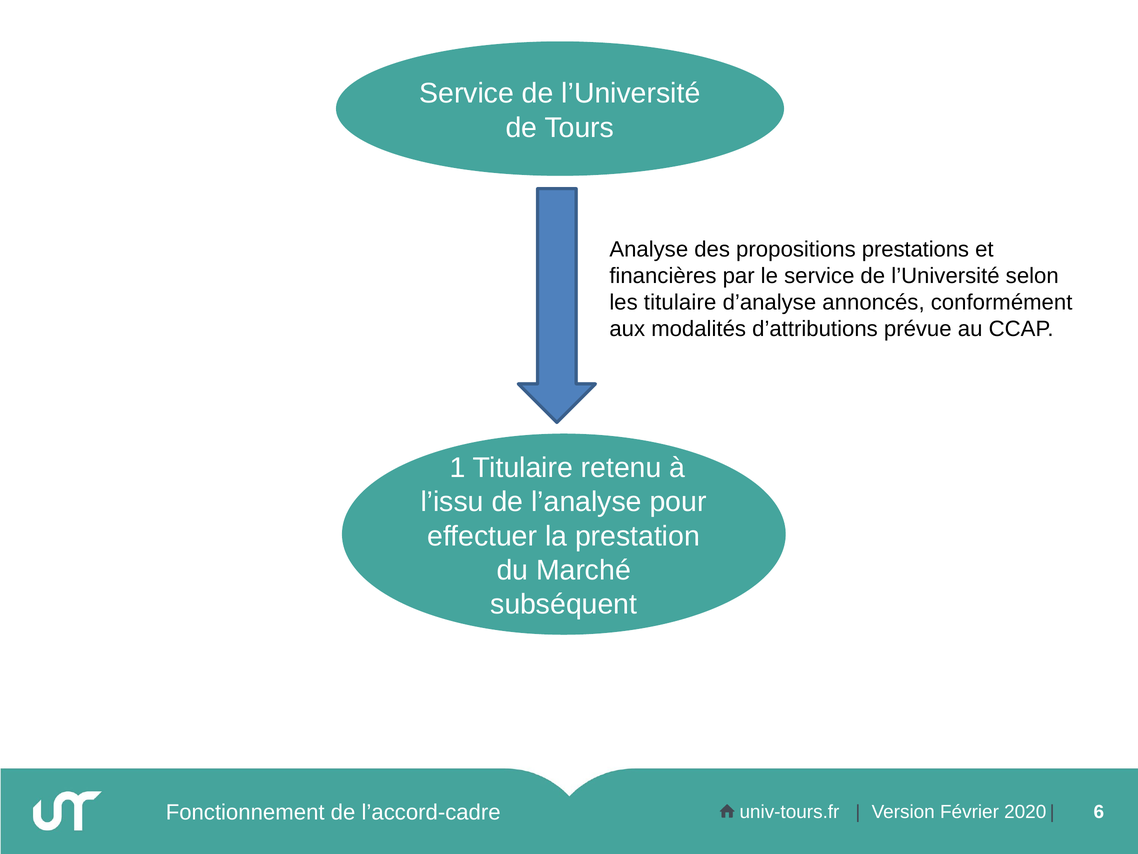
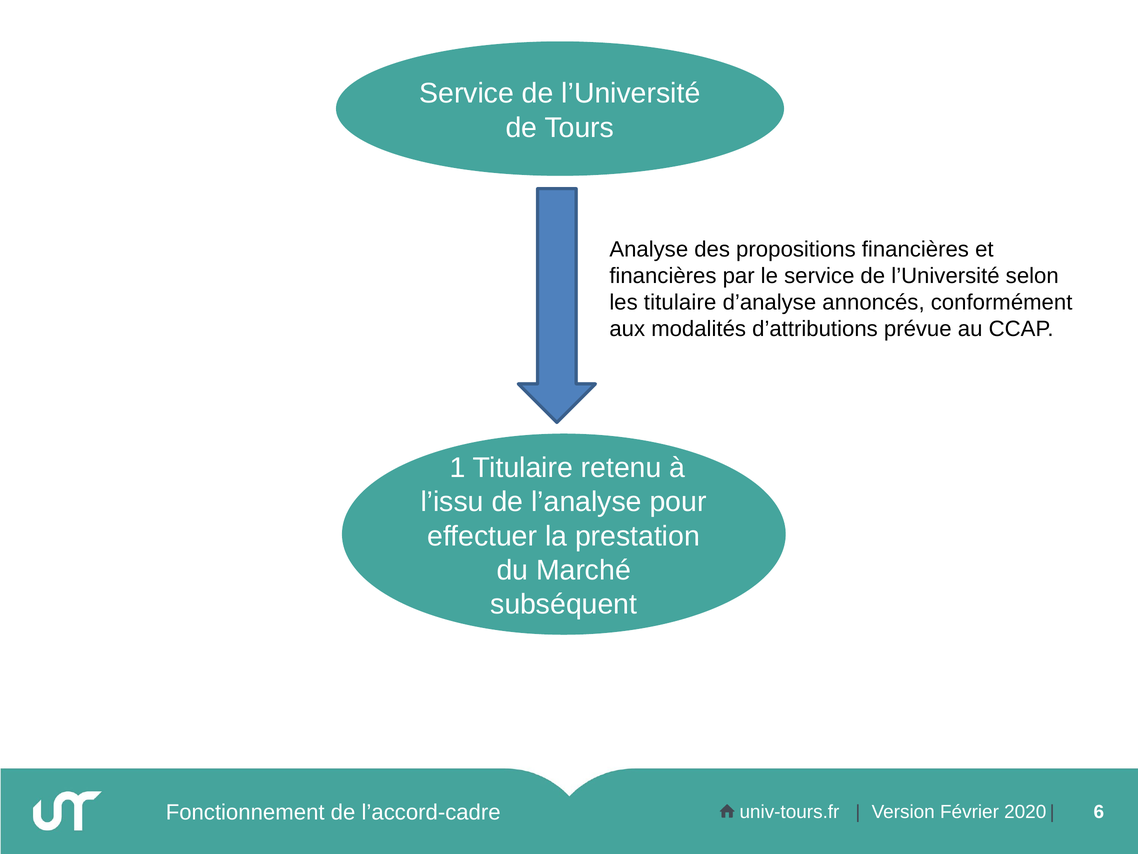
propositions prestations: prestations -> financières (915, 249)
